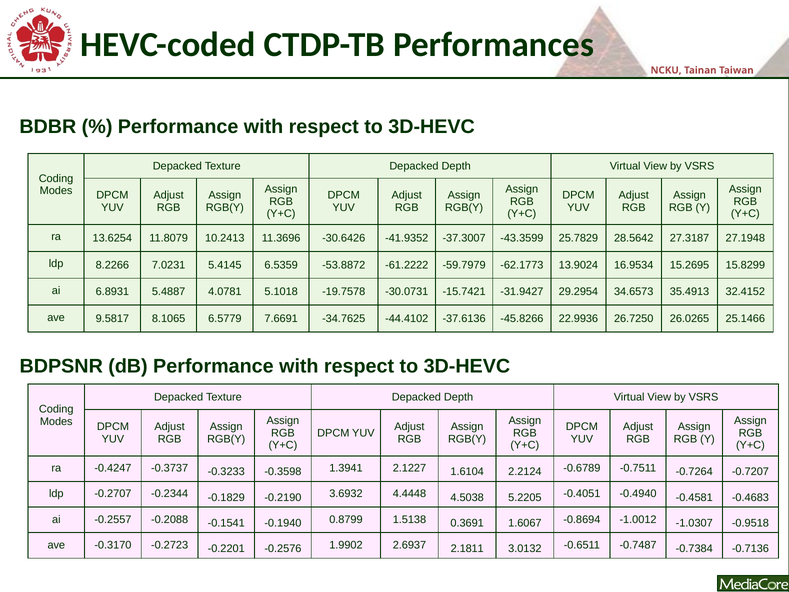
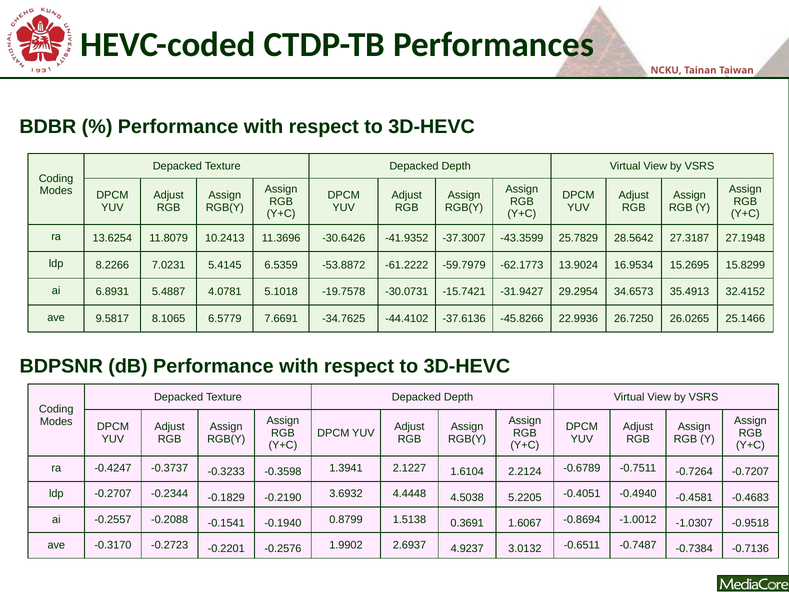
2.1811: 2.1811 -> 4.9237 (467, 548)
